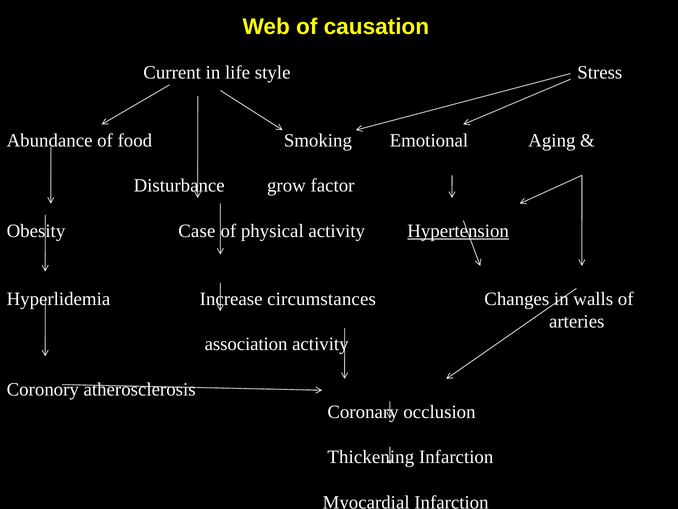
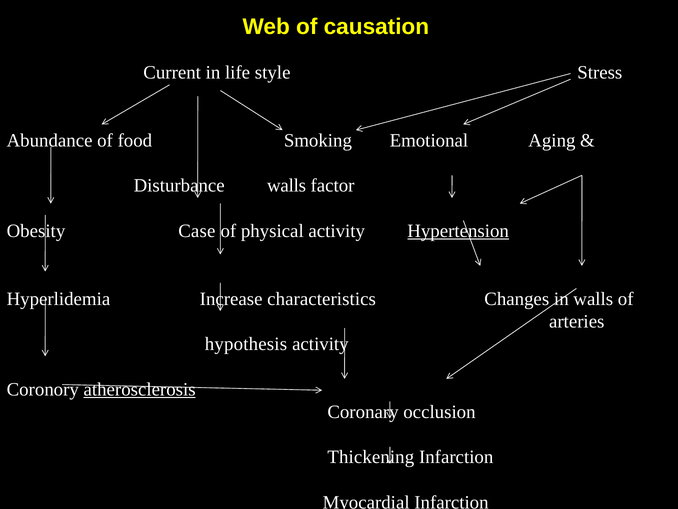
Disturbance grow: grow -> walls (287, 185)
circumstances: circumstances -> characteristics (322, 299)
association: association -> hypothesis (246, 344)
atherosclerosis underline: none -> present (140, 389)
